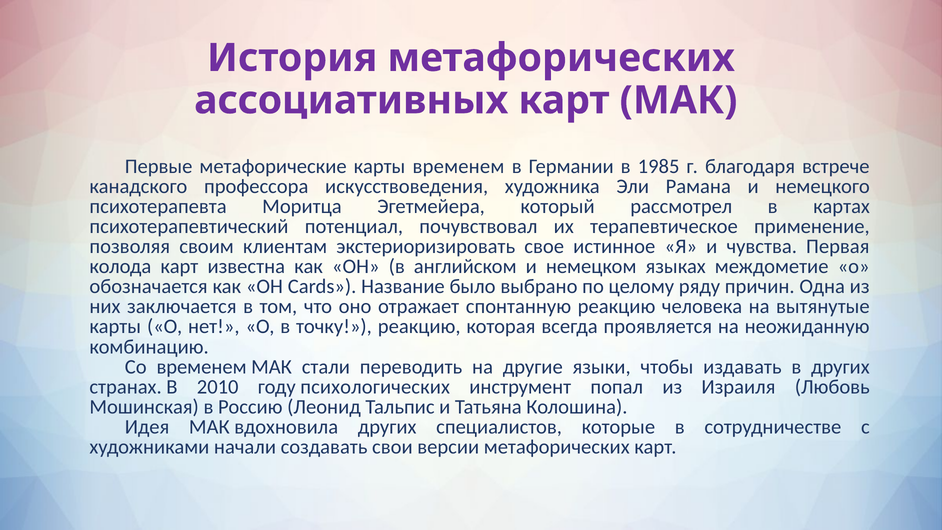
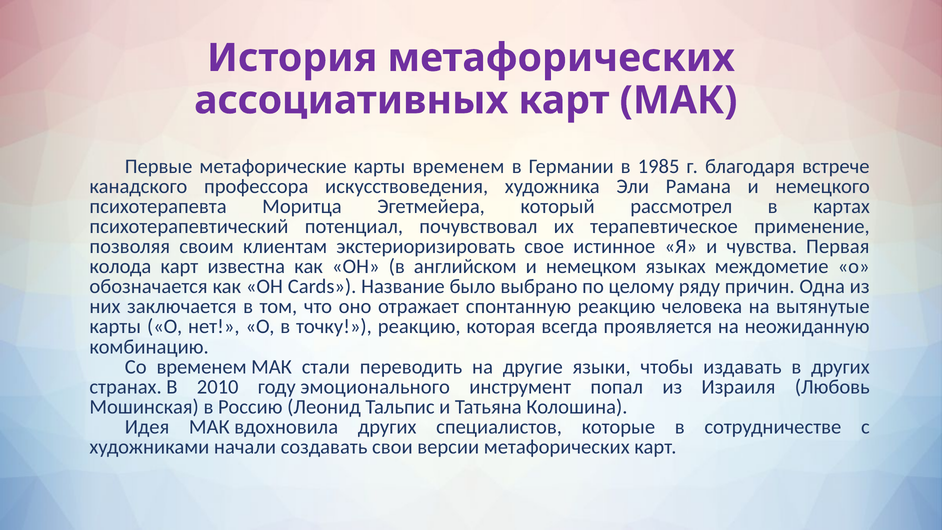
психологических: психологических -> эмоционального (375, 387)
